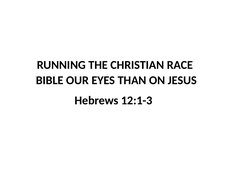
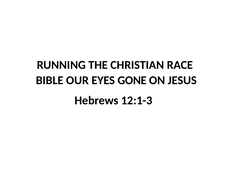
THAN: THAN -> GONE (132, 80)
